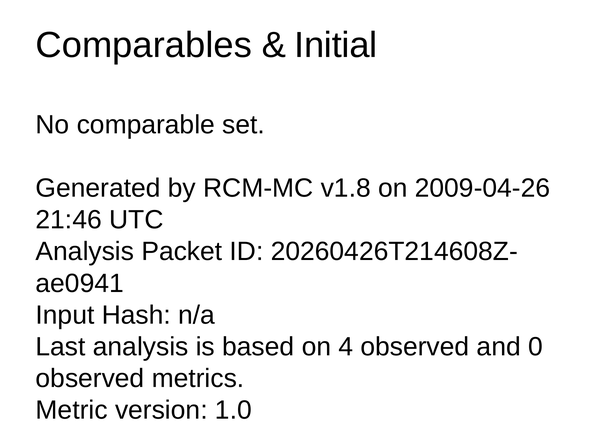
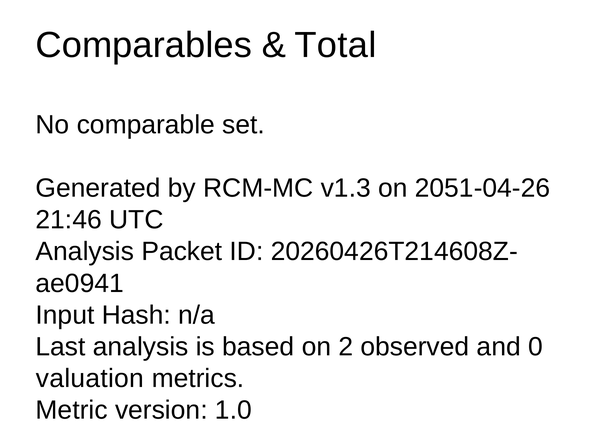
Initial: Initial -> Total (335, 45)
v1.8: v1.8 -> v1.3 (346, 188)
2009-04-26: 2009-04-26 -> 2051-04-26 (482, 188)
4: 4 -> 2 (346, 347)
observed: observed -> valuation (90, 379)
